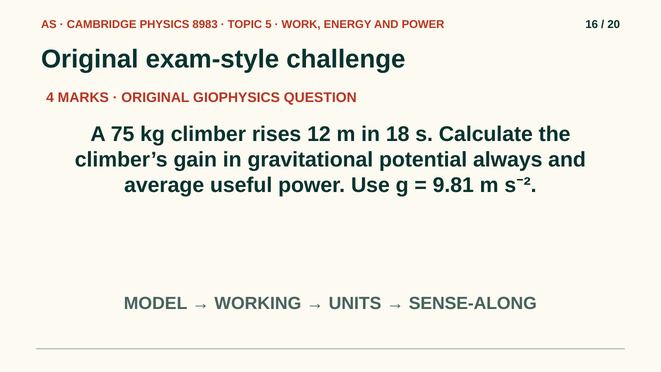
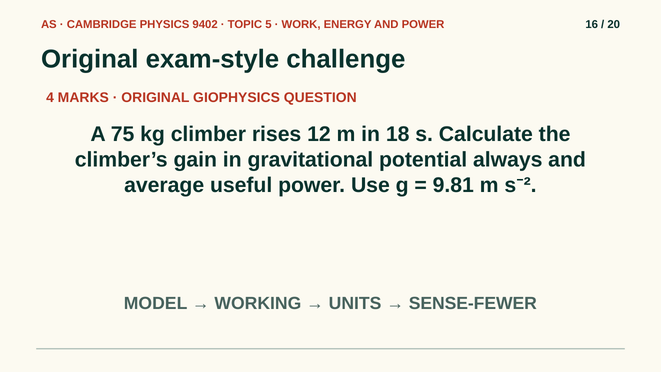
8983: 8983 -> 9402 (205, 24)
SENSE-ALONG: SENSE-ALONG -> SENSE-FEWER (473, 303)
